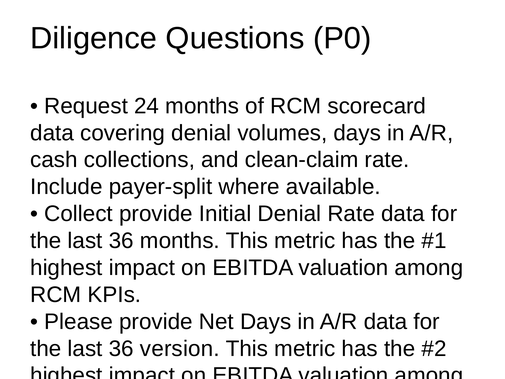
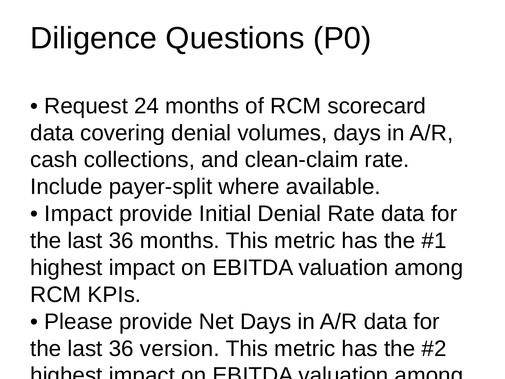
Collect: Collect -> Impact (78, 214)
